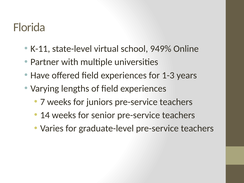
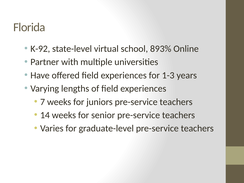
K-11: K-11 -> K-92 (40, 49)
949%: 949% -> 893% (161, 49)
